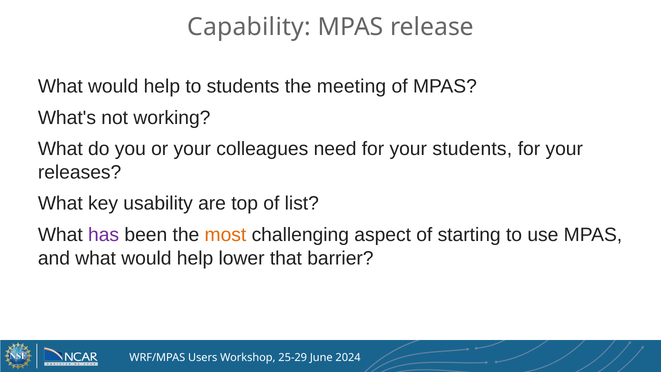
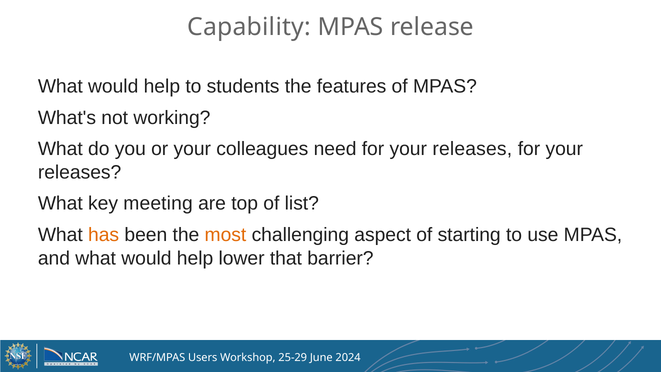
meeting: meeting -> features (352, 86)
need for your students: students -> releases (472, 149)
usability: usability -> meeting (158, 204)
has colour: purple -> orange (104, 235)
